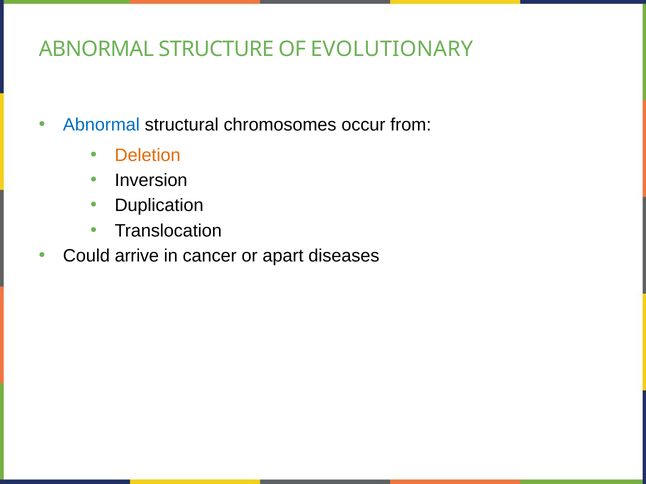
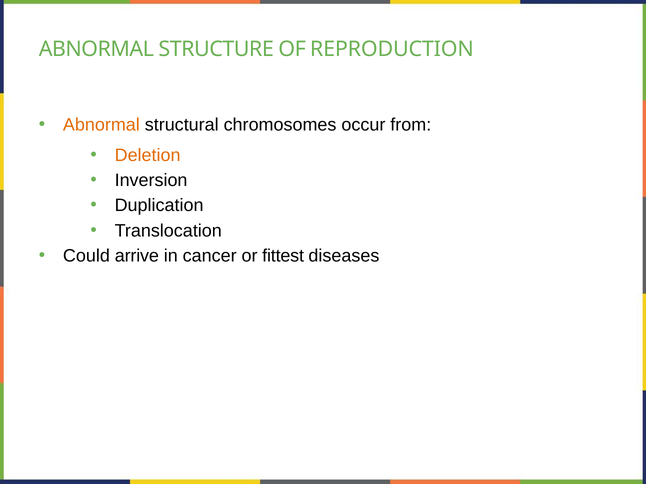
EVOLUTIONARY: EVOLUTIONARY -> REPRODUCTION (392, 49)
Abnormal colour: blue -> orange (101, 125)
apart: apart -> fittest (283, 256)
